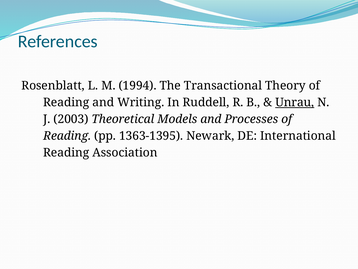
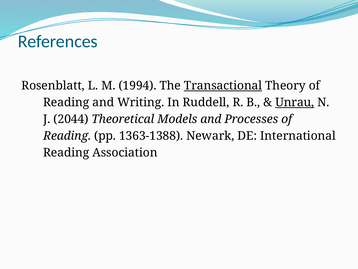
Transactional underline: none -> present (223, 86)
2003: 2003 -> 2044 (71, 119)
1363-1395: 1363-1395 -> 1363-1388 (151, 136)
